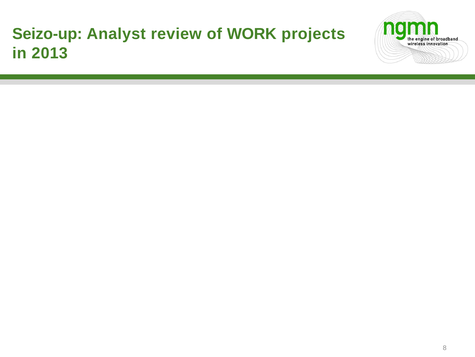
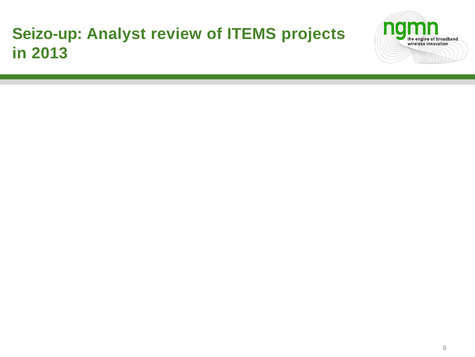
WORK: WORK -> ITEMS (252, 34)
